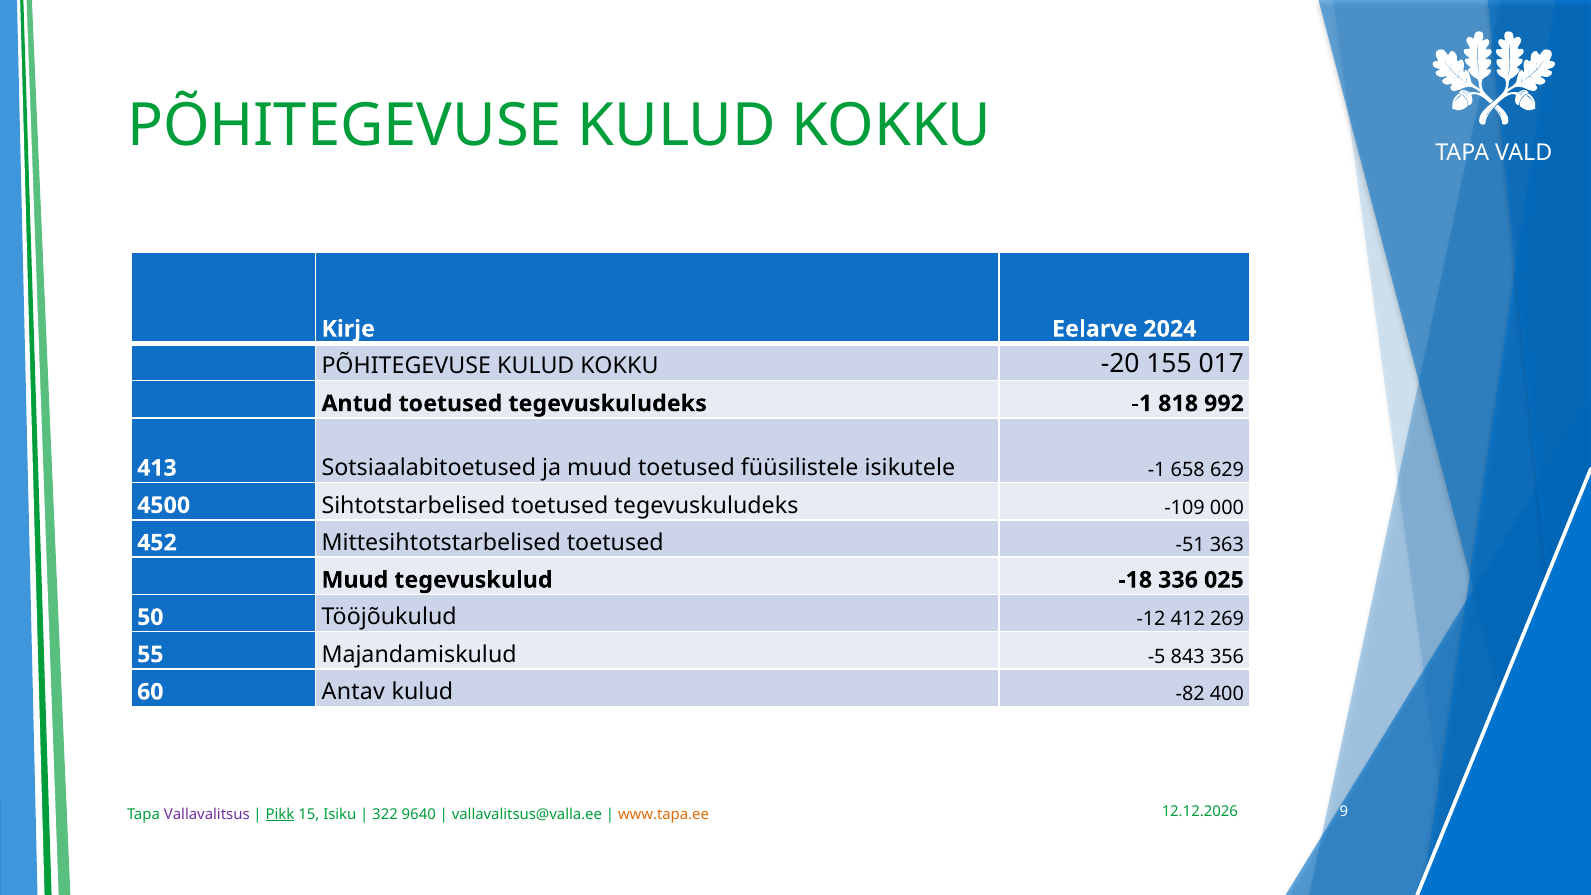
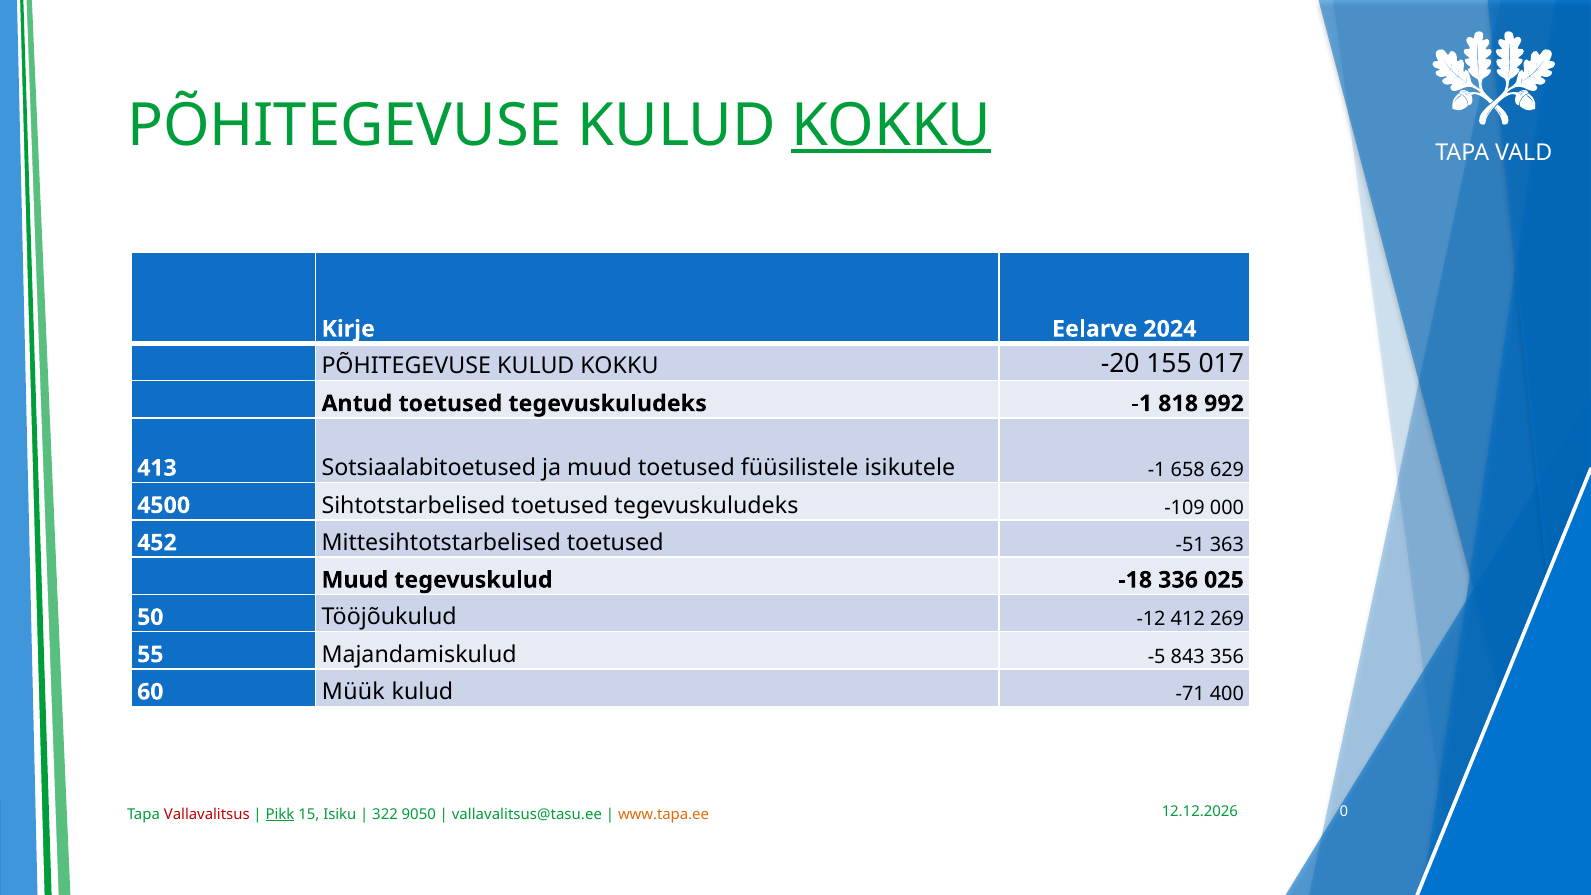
KOKKU underline: none -> present (891, 125)
Antav: Antav -> Müük (353, 692)
-82: -82 -> -71 (1190, 694)
9: 9 -> 0 (1344, 812)
Vallavalitsus colour: purple -> red (207, 814)
9640: 9640 -> 9050 (419, 814)
vallavalitsus@valla.ee: vallavalitsus@valla.ee -> vallavalitsus@tasu.ee (527, 814)
